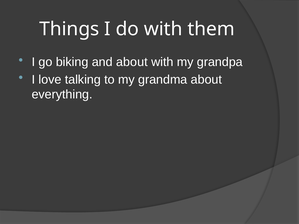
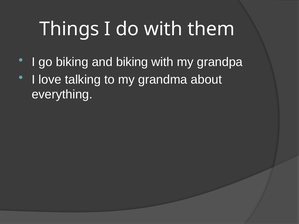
and about: about -> biking (132, 62)
